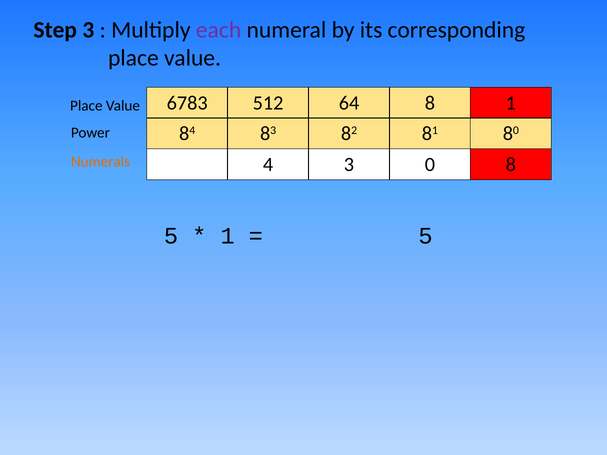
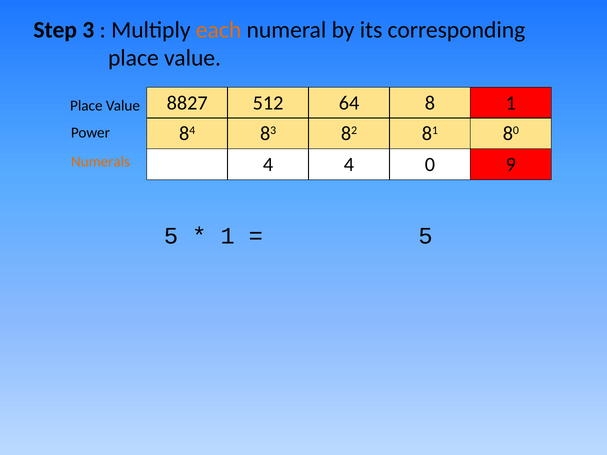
each colour: purple -> orange (219, 30)
6783: 6783 -> 8827 (187, 103)
4 3: 3 -> 4 (349, 164)
0 8: 8 -> 9 (511, 164)
